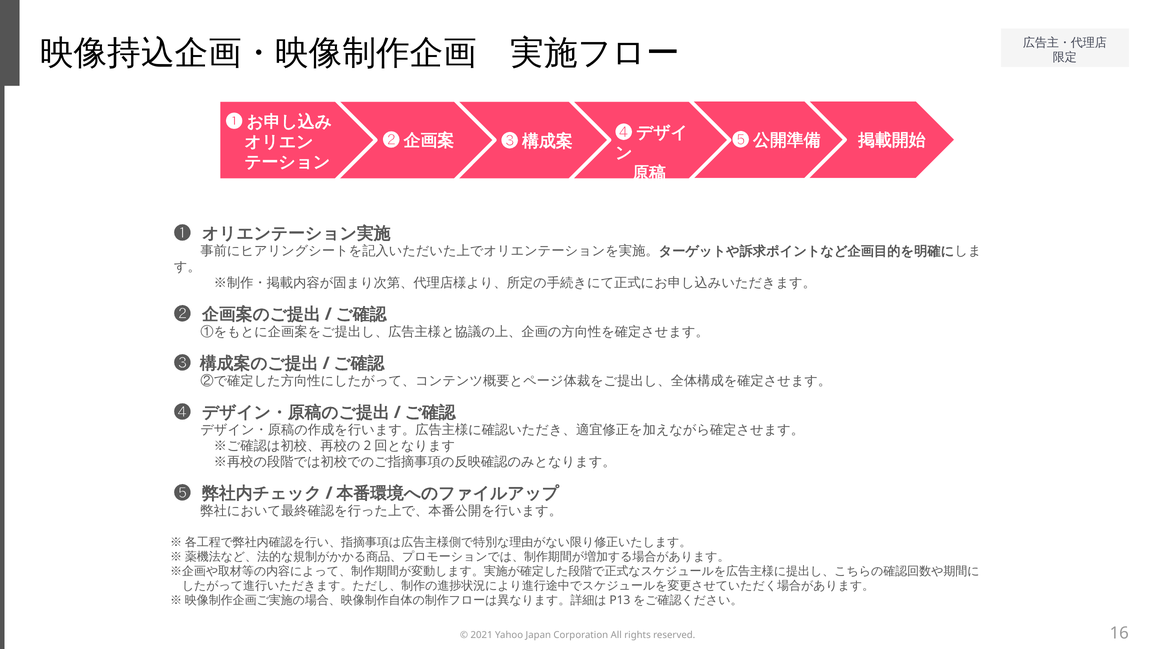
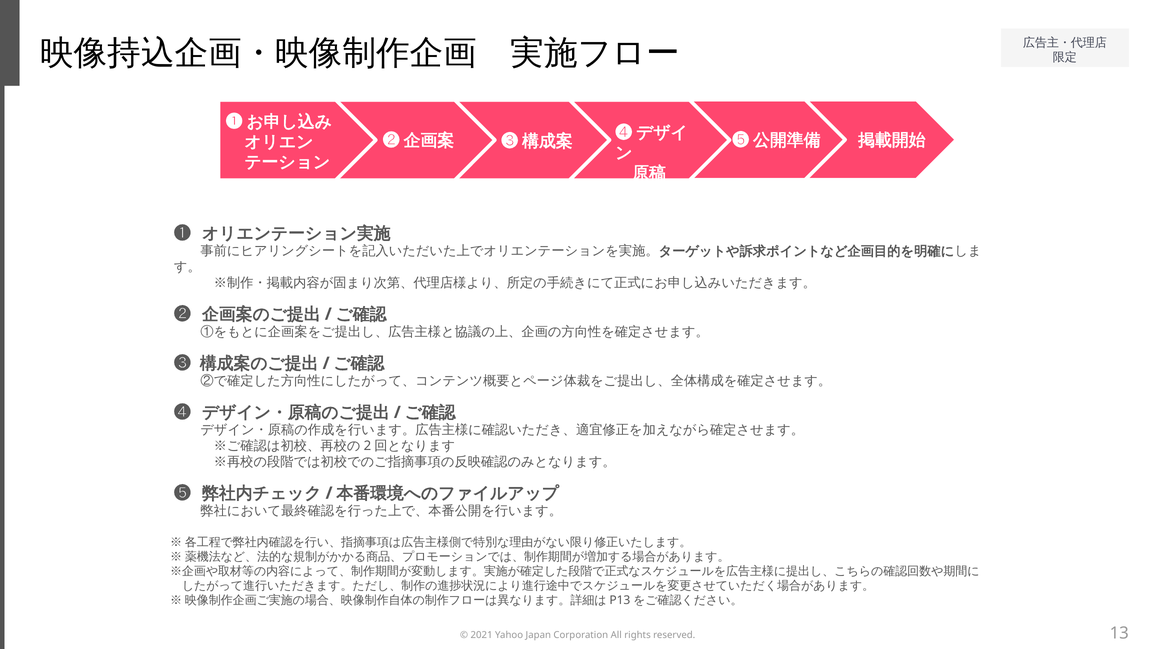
16: 16 -> 13 (1119, 633)
